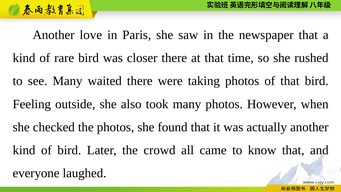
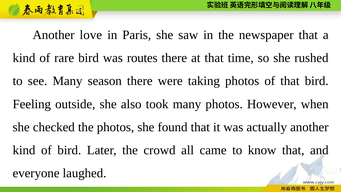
closer: closer -> routes (142, 58)
waited: waited -> season (105, 81)
